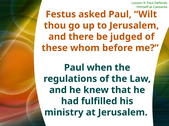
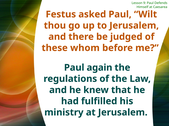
when: when -> again (99, 68)
